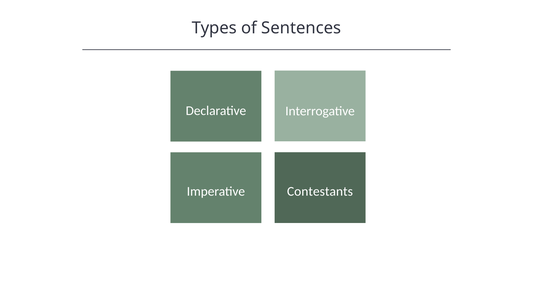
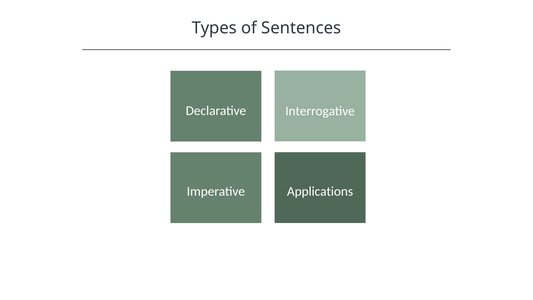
Contestants: Contestants -> Applications (320, 191)
